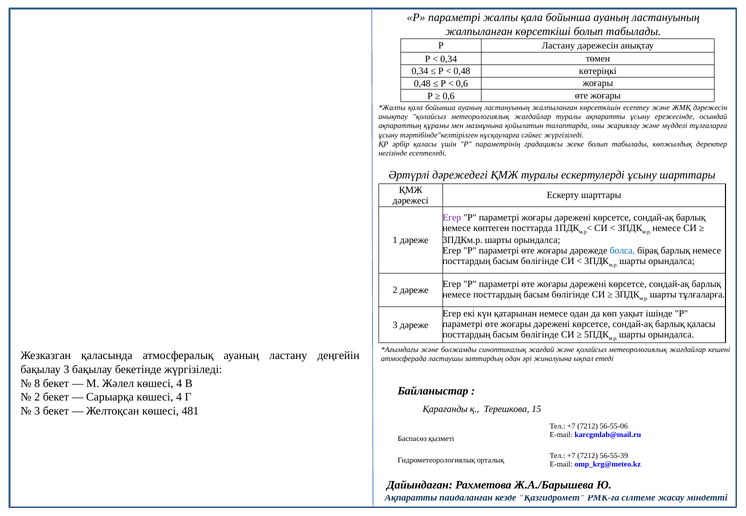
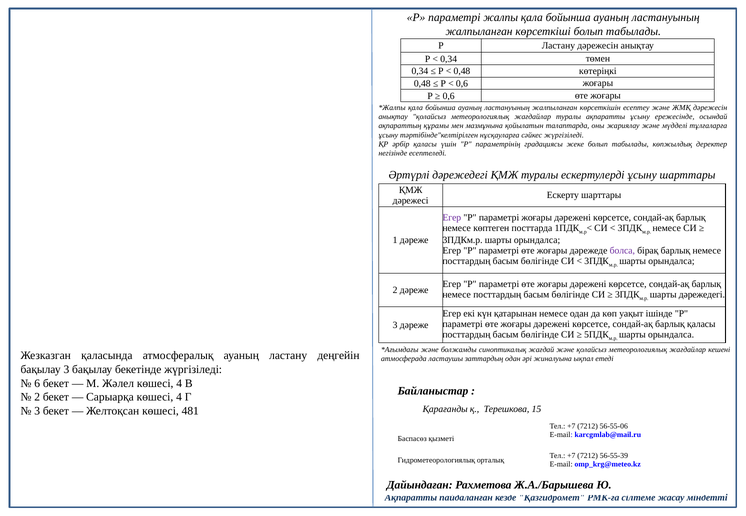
болса colour: blue -> purple (622, 251)
шарты тұлғаларға: тұлғаларға -> дәрежедегі (702, 295)
8: 8 -> 6 (37, 384)
